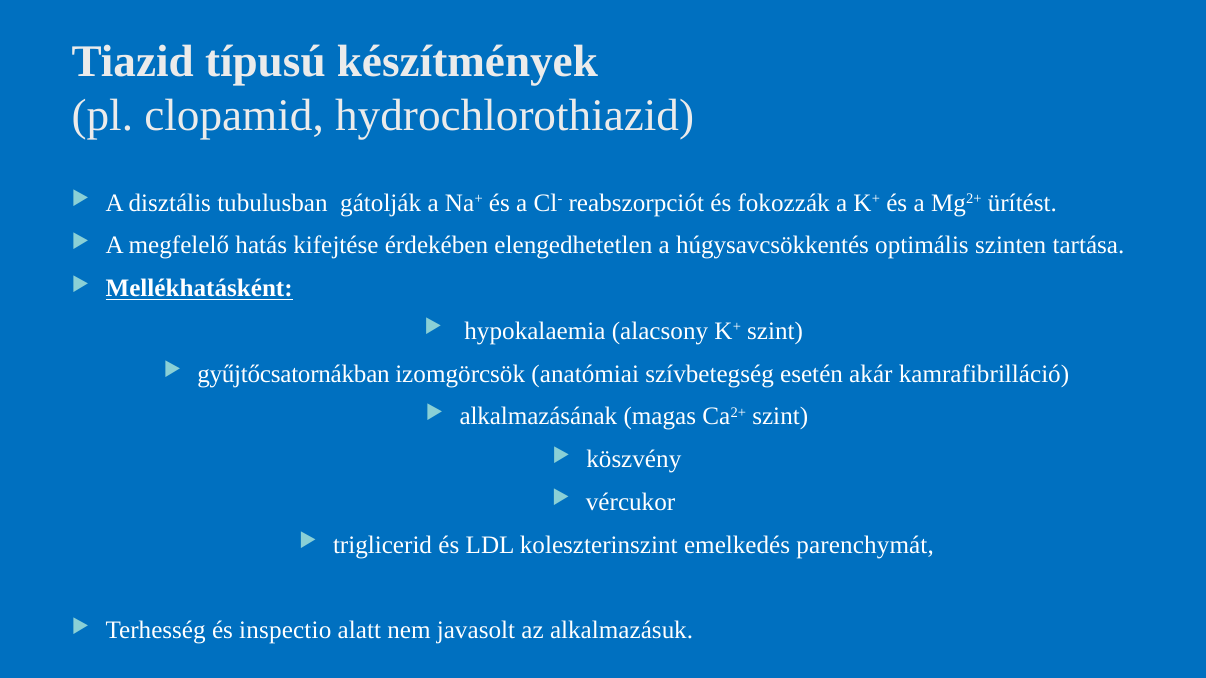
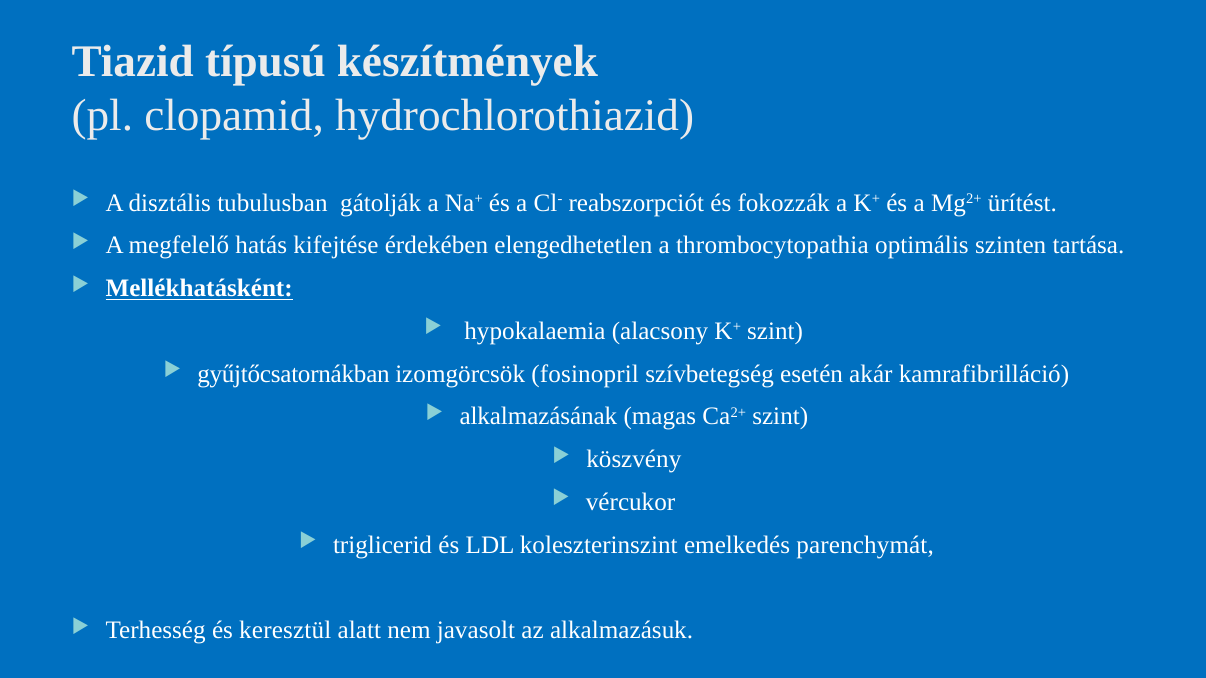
húgysavcsökkentés: húgysavcsökkentés -> thrombocytopathia (772, 246)
anatómiai: anatómiai -> fosinopril (585, 374)
inspectio: inspectio -> keresztül (285, 631)
